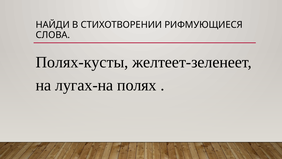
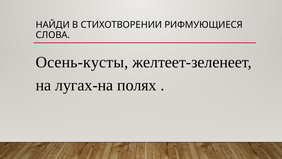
Полях-кусты: Полях-кусты -> Осень-кусты (82, 62)
